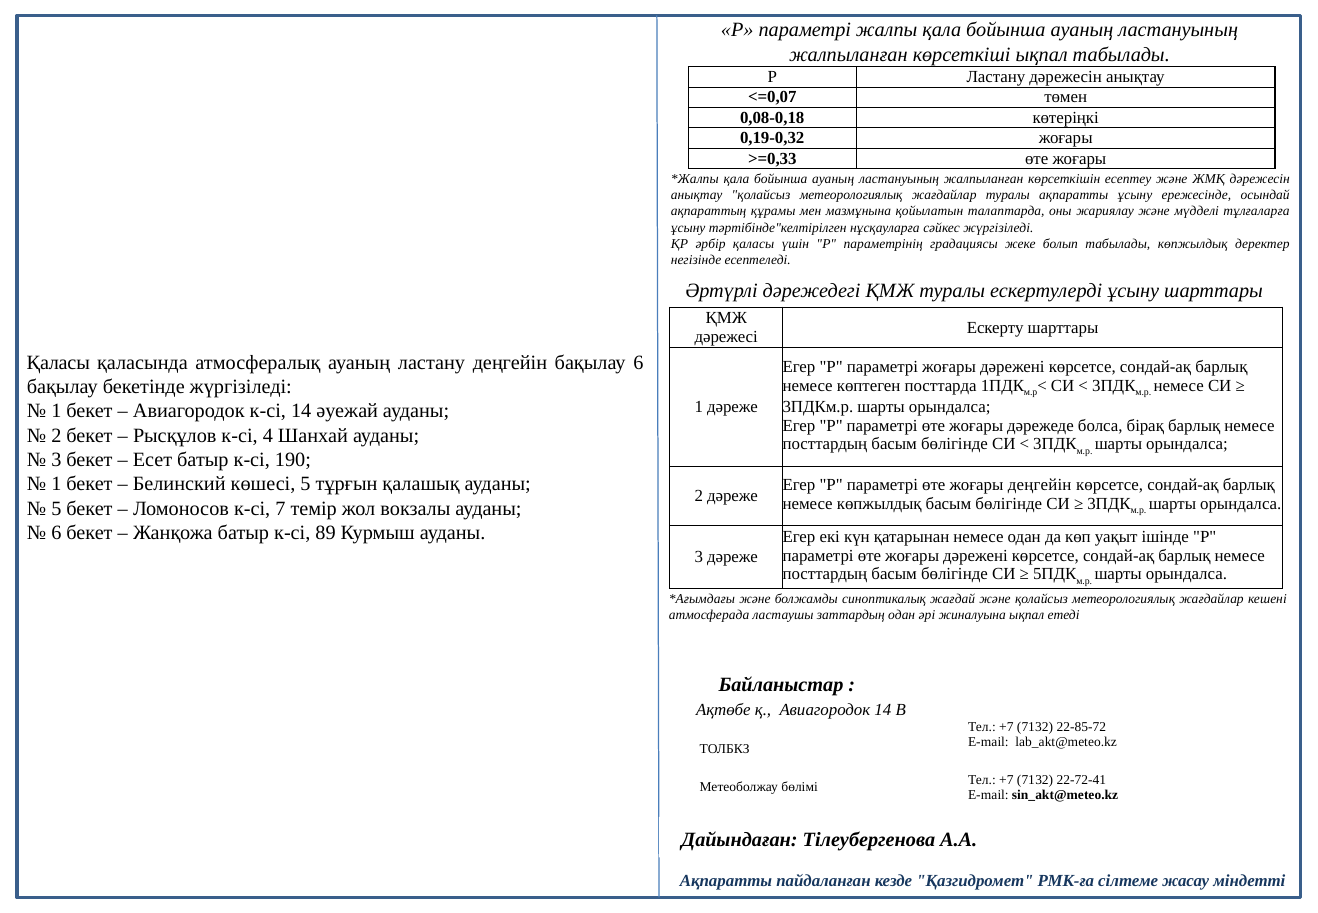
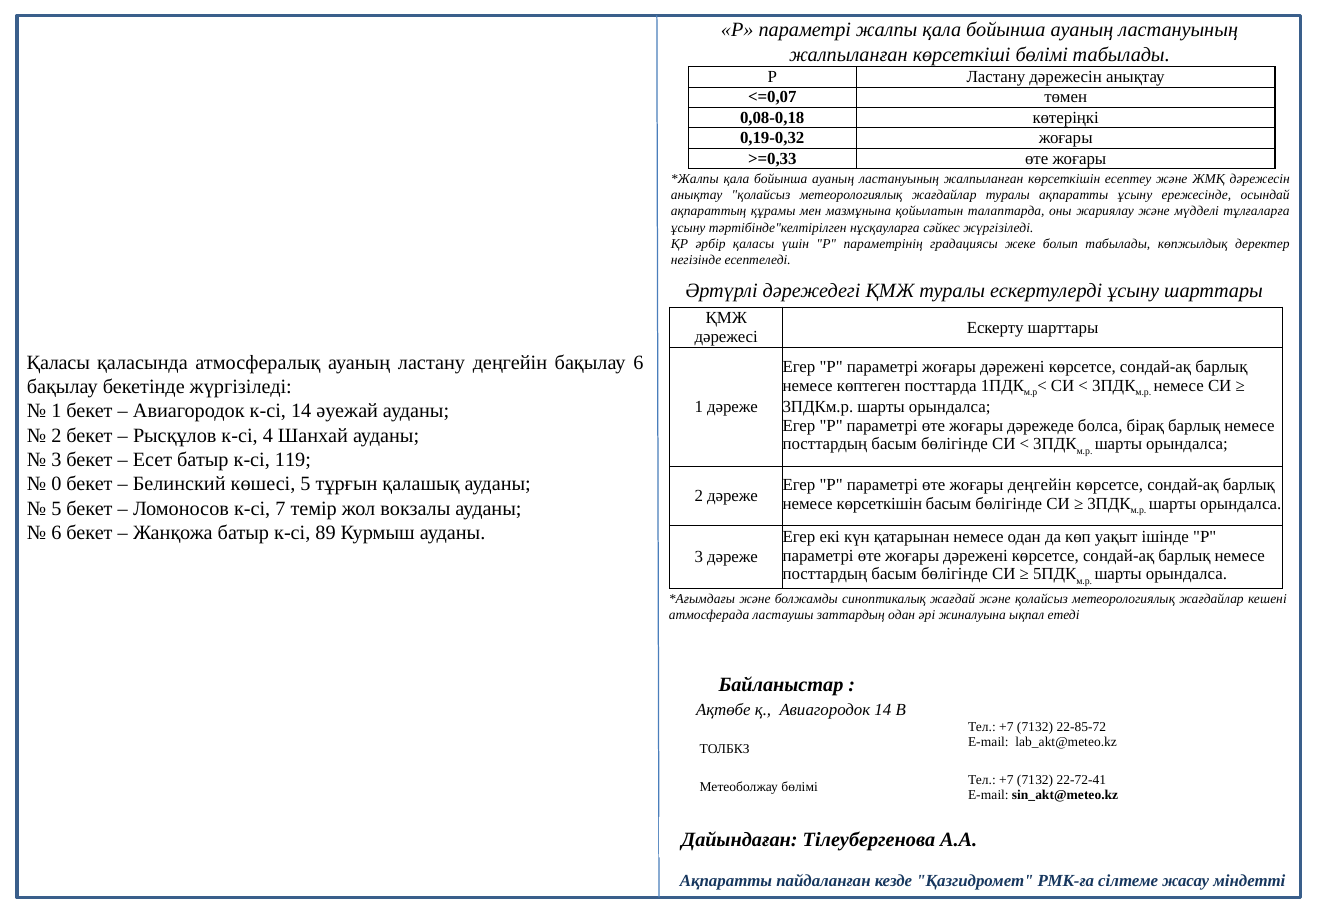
көрсеткіші ықпал: ықпал -> бөлімі (1042, 54)
190: 190 -> 119 (293, 460)
1: 1 -> 0 (56, 484)
немесе көпжылдық: көпжылдық -> көрсеткішін (879, 503)
